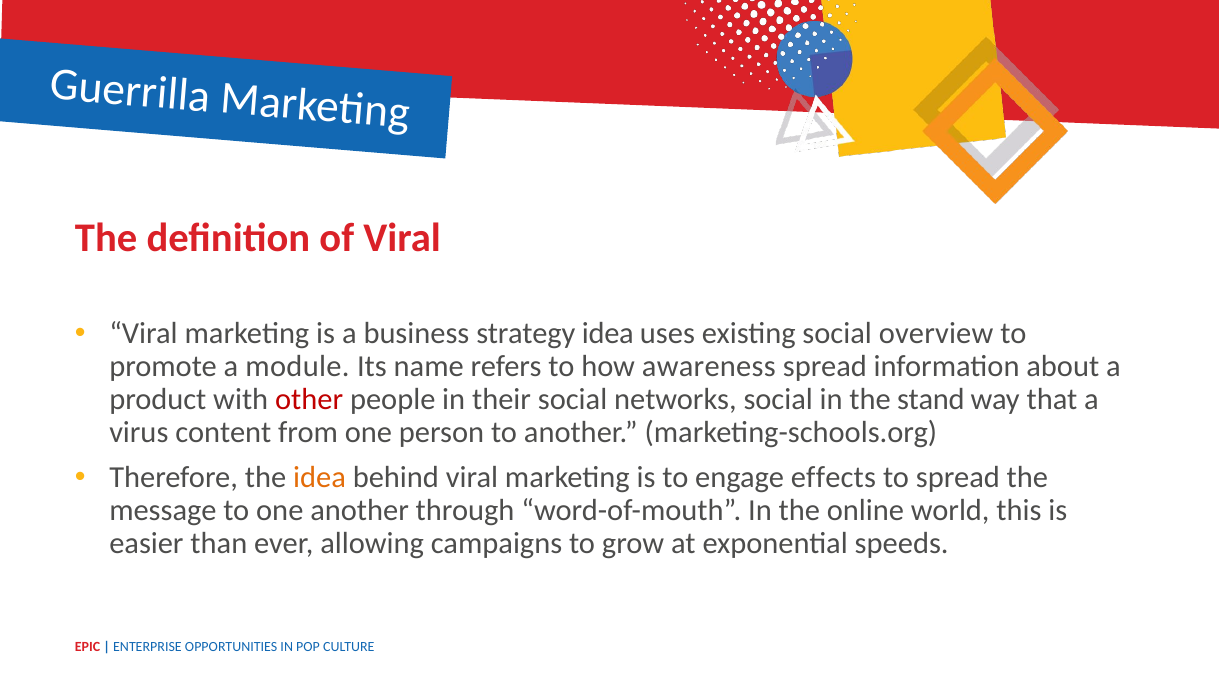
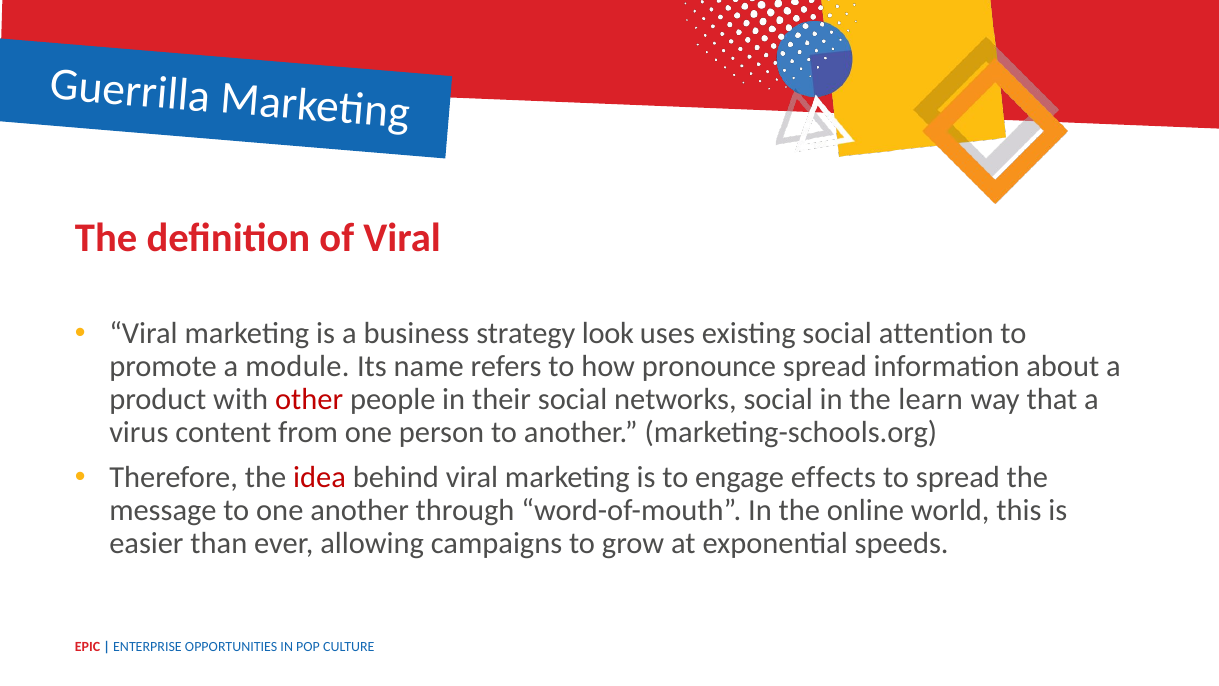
strategy idea: idea -> look (608, 333)
overview: overview -> attention (936, 333)
awareness: awareness -> pronounce (709, 366)
stand: stand -> learn (931, 399)
idea colour: orange -> red (320, 478)
